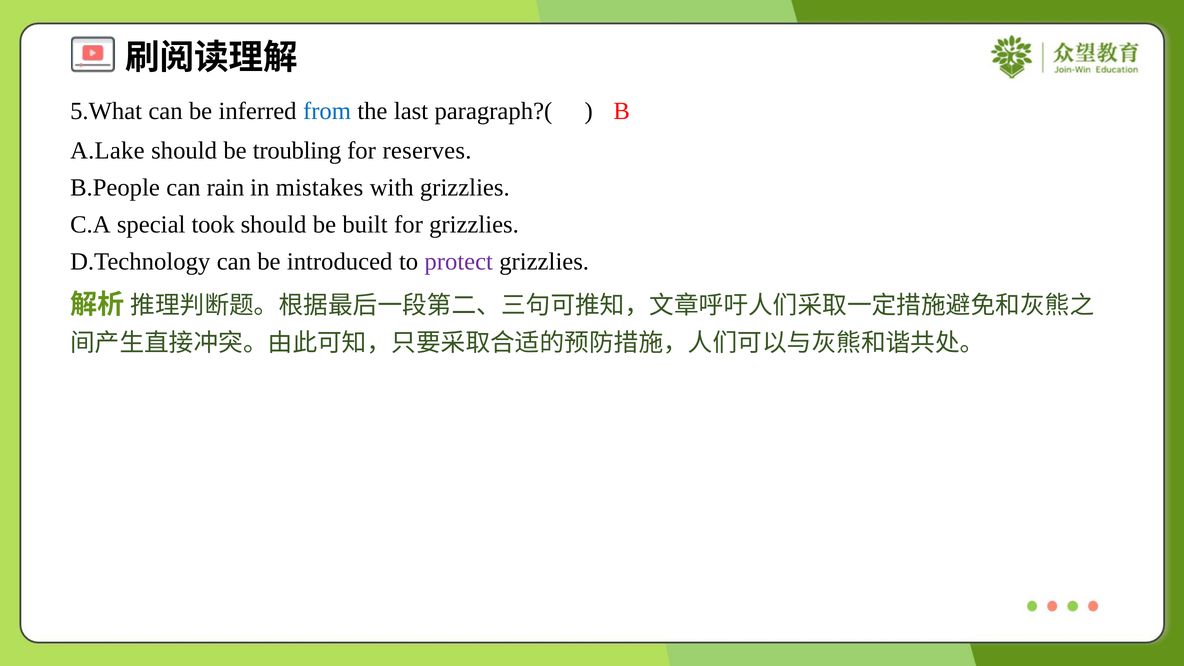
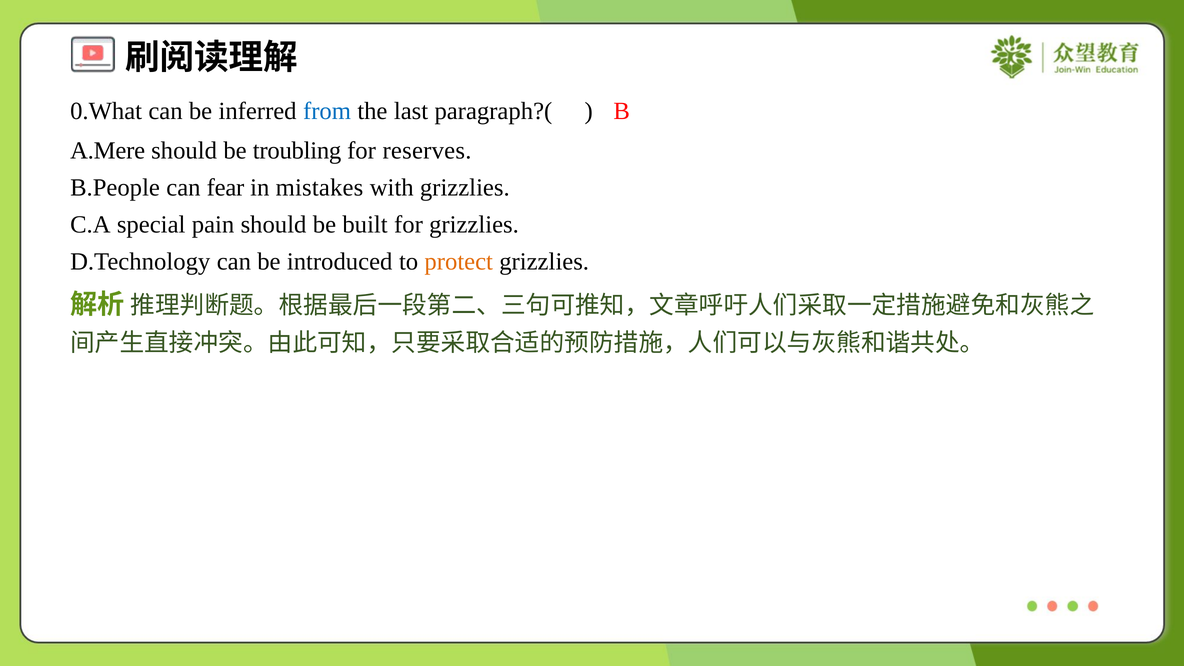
5.What: 5.What -> 0.What (106, 111)
A.Lake: A.Lake -> A.Mere (108, 150)
rain: rain -> fear (226, 187)
took: took -> pain (213, 224)
protect colour: purple -> orange (459, 261)
